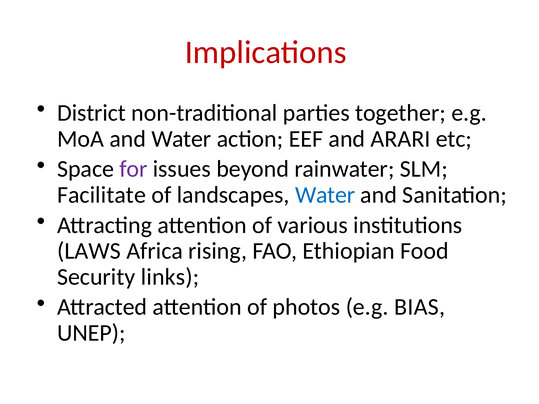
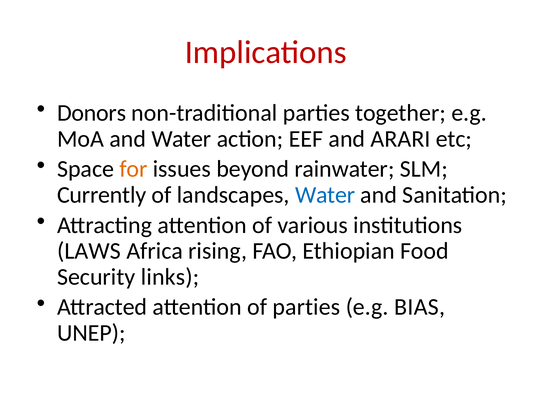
District: District -> Donors (92, 113)
for colour: purple -> orange (133, 169)
Facilitate: Facilitate -> Currently (102, 195)
of photos: photos -> parties (306, 307)
